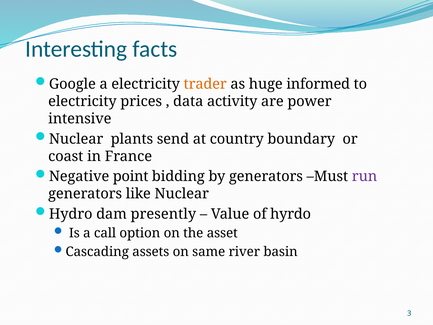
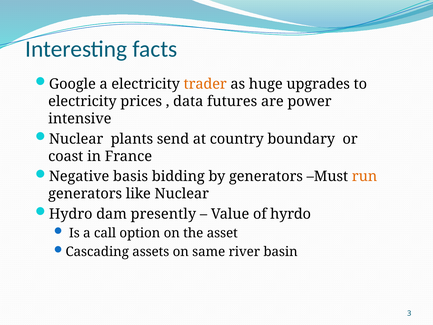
informed: informed -> upgrades (318, 84)
activity: activity -> futures (232, 101)
point: point -> basis (131, 176)
run colour: purple -> orange (365, 176)
